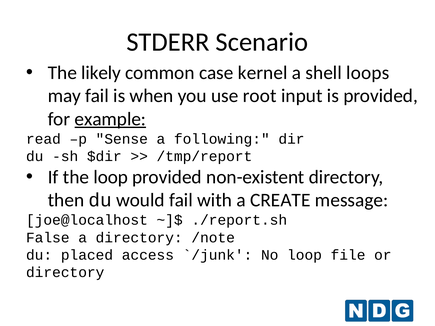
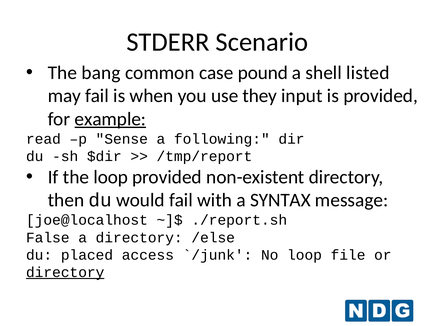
likely: likely -> bang (101, 73)
kernel: kernel -> pound (263, 73)
loops: loops -> listed (368, 73)
root: root -> they (260, 96)
CREATE: CREATE -> SYNTAX (280, 200)
/note: /note -> /else (213, 238)
directory underline: none -> present (65, 273)
